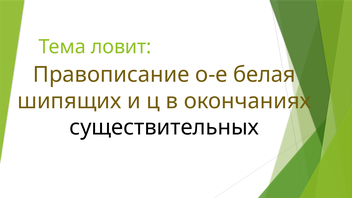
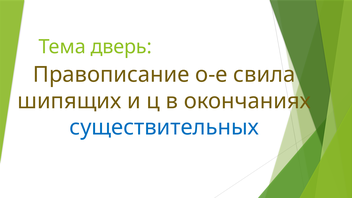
ловит: ловит -> дверь (121, 47)
белая: белая -> свила (264, 75)
существительных colour: black -> blue (164, 127)
